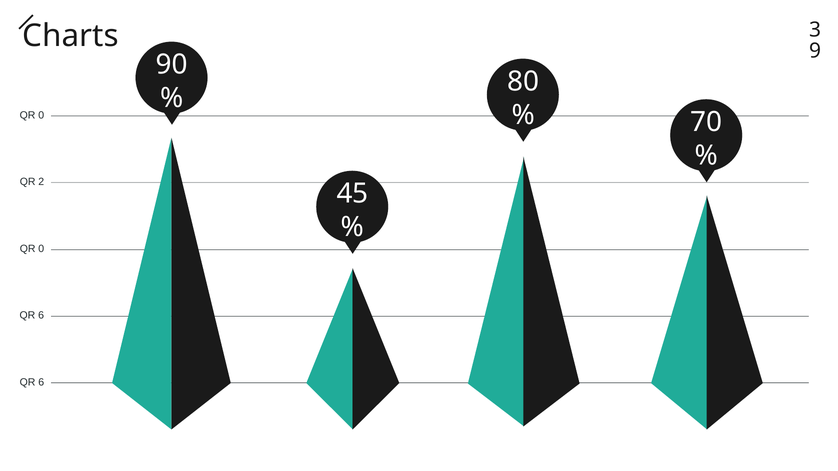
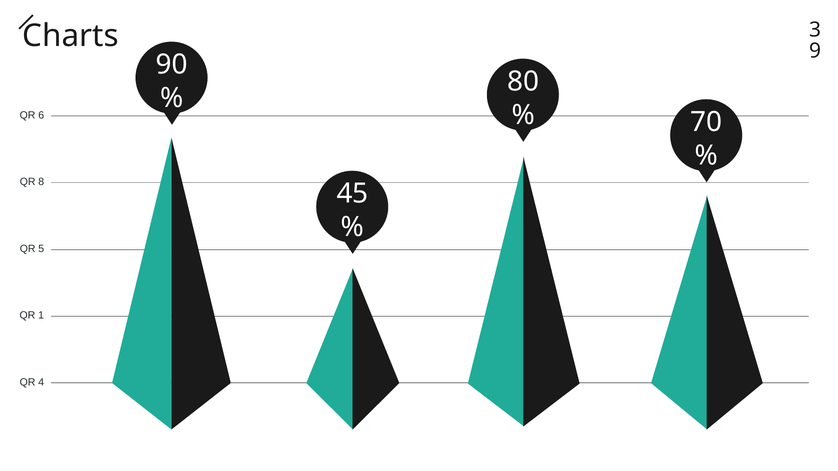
0: 0 -> 6 (41, 116)
2: 2 -> 8 (41, 182)
0: 0 -> 5 (41, 249)
6: 6 -> 1 (41, 316)
6: 6 -> 4 (41, 383)
